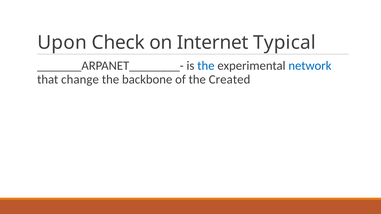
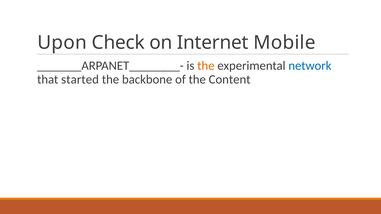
Typical: Typical -> Mobile (285, 43)
the colour: blue -> orange (206, 66)
change: change -> started (80, 80)
Created: Created -> Content (230, 80)
